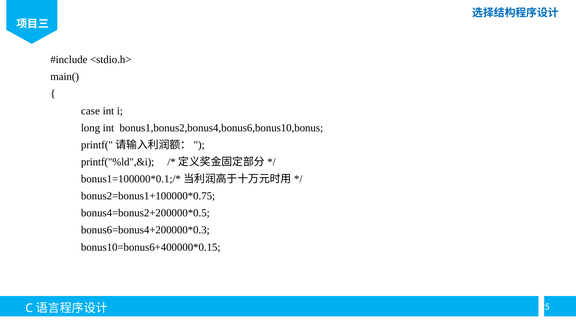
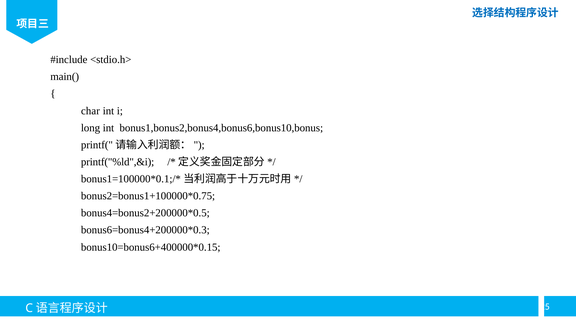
case: case -> char (90, 111)
